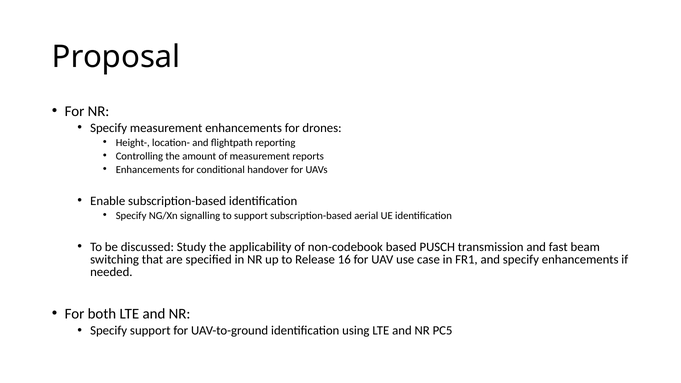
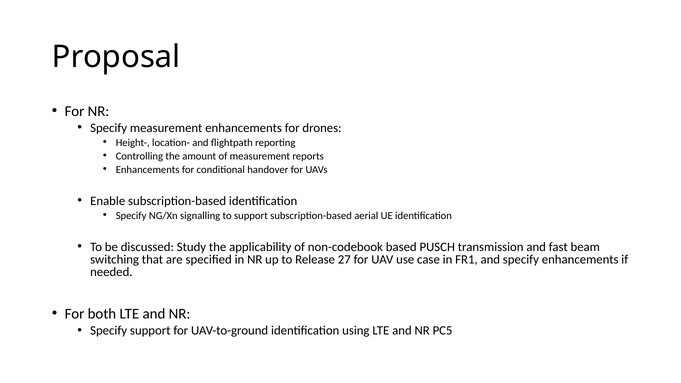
16: 16 -> 27 (344, 259)
